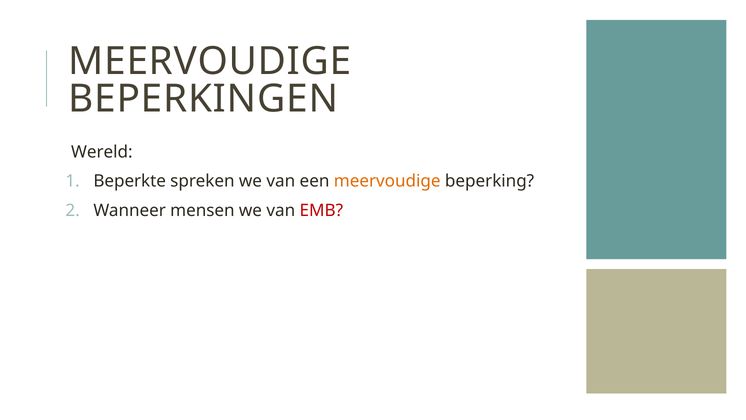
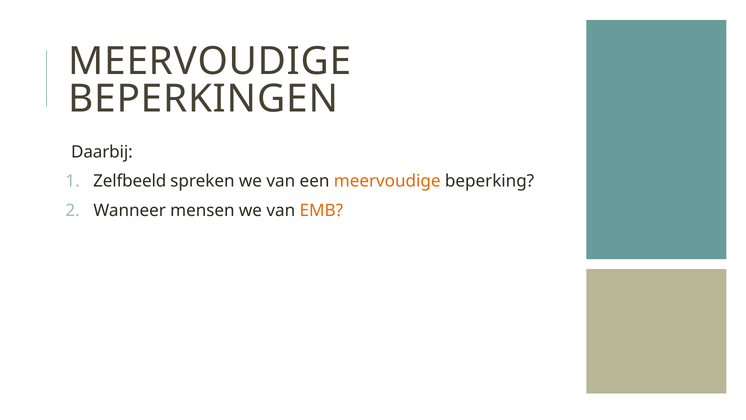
Wereld: Wereld -> Daarbij (102, 152)
Beperkte: Beperkte -> Zelfbeeld (130, 181)
EMB colour: red -> orange (321, 210)
